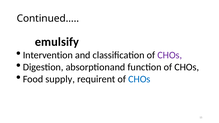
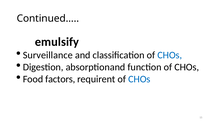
Intervention: Intervention -> Surveillance (48, 55)
CHOs colour: purple -> blue (170, 55)
supply: supply -> factors (60, 79)
